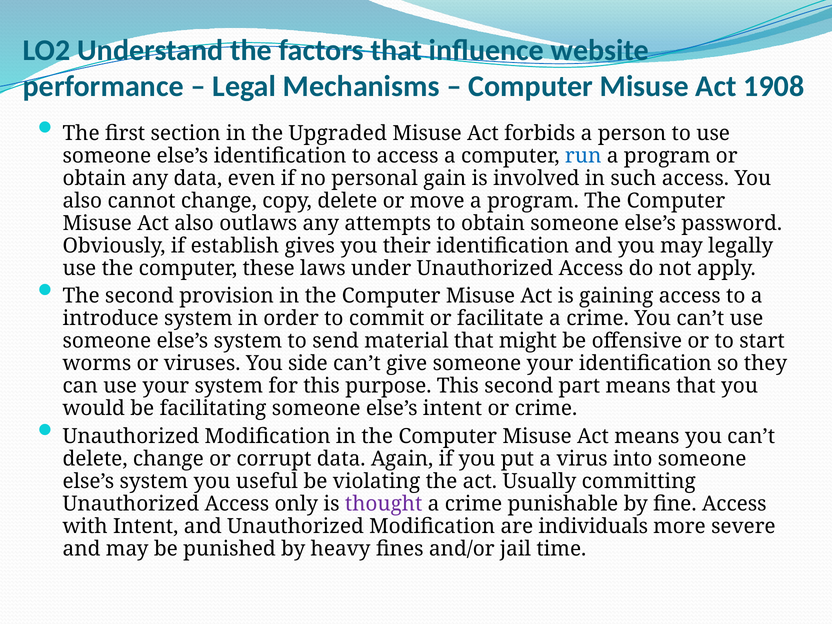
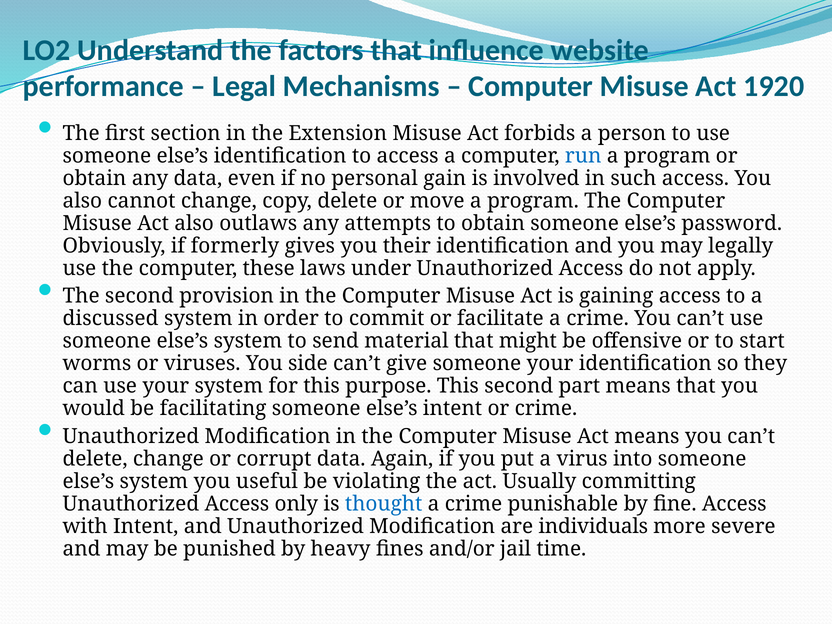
1908: 1908 -> 1920 (774, 86)
Upgraded: Upgraded -> Extension (338, 133)
establish: establish -> formerly (235, 246)
introduce: introduce -> discussed (111, 319)
thought colour: purple -> blue (384, 504)
